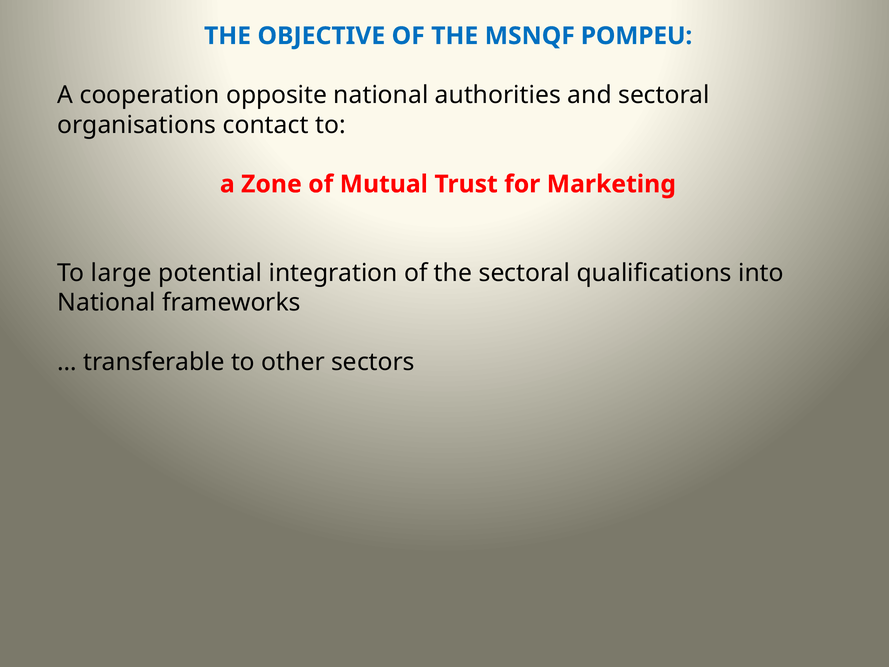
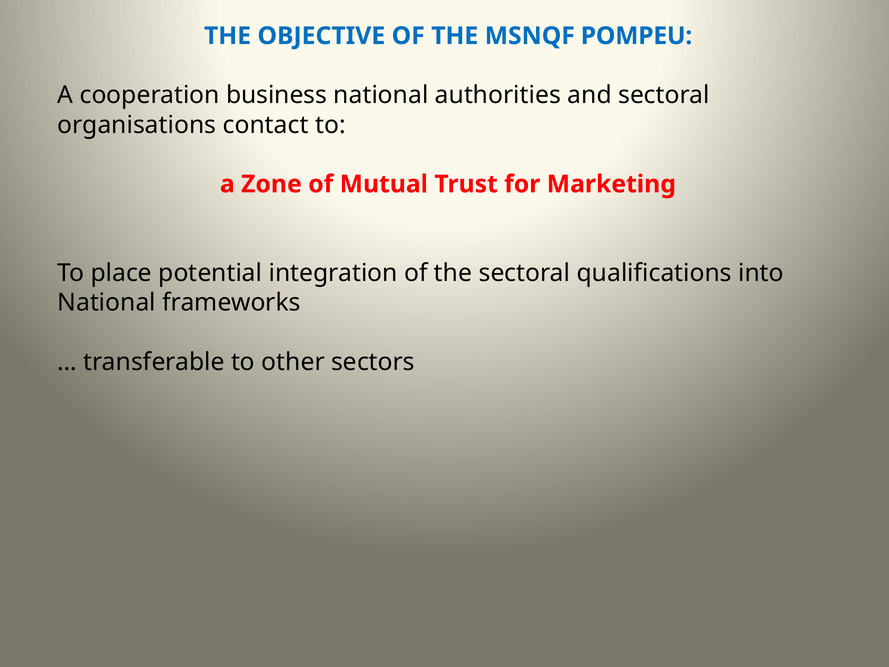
opposite: opposite -> business (277, 95)
large: large -> place (121, 273)
